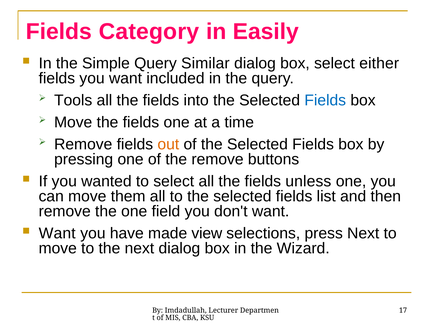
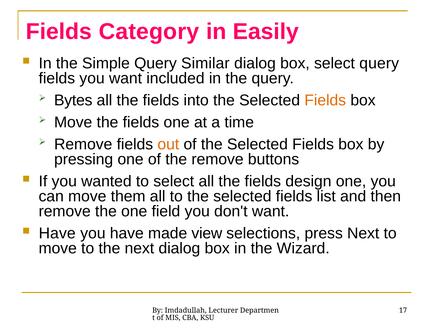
select either: either -> query (379, 63)
Tools: Tools -> Bytes (73, 100)
Fields colour: blue -> orange (325, 100)
unless: unless -> design (308, 181)
Want: Want -> Have (57, 233)
